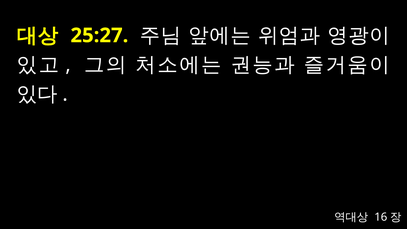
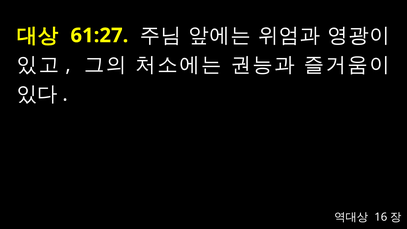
25:27: 25:27 -> 61:27 (99, 35)
